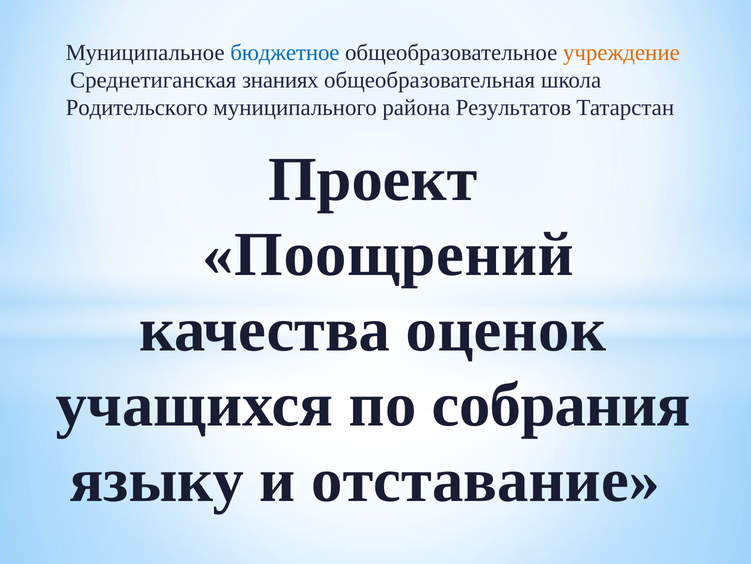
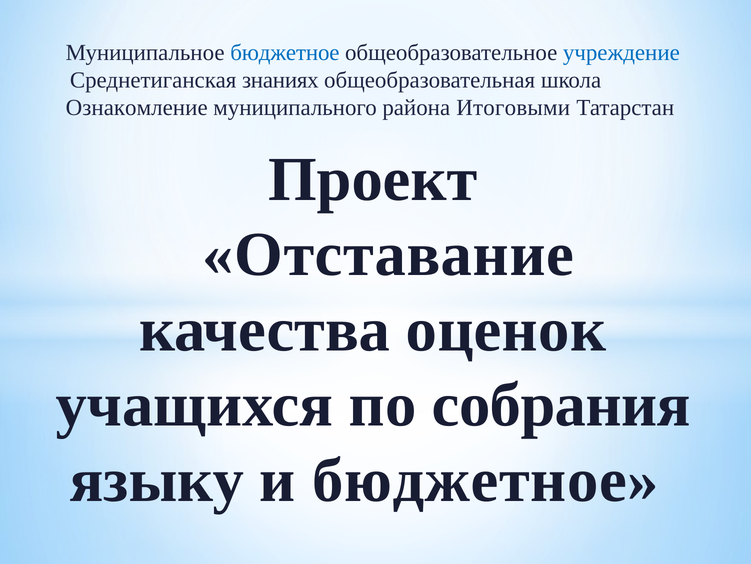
учреждение colour: orange -> blue (621, 52)
Родительского: Родительского -> Ознакомление (137, 107)
Результатов: Результатов -> Итоговыми (513, 107)
Поощрений: Поощрений -> Отставание (388, 254)
и отставание: отставание -> бюджетное (485, 480)
